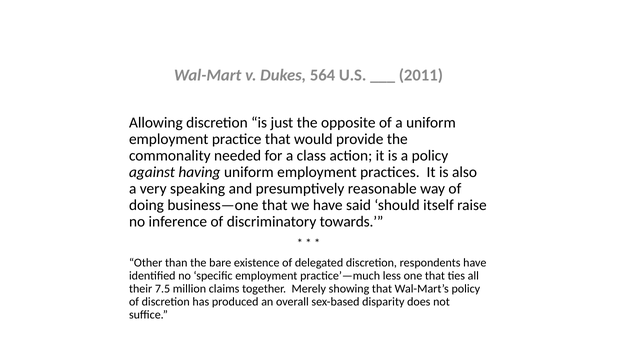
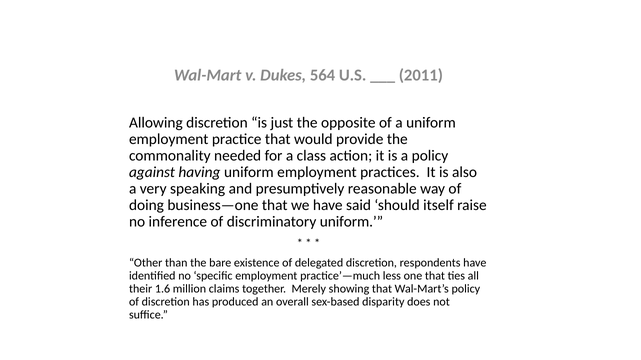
discriminatory towards: towards -> uniform (351, 222)
7.5: 7.5 -> 1.6 (163, 289)
